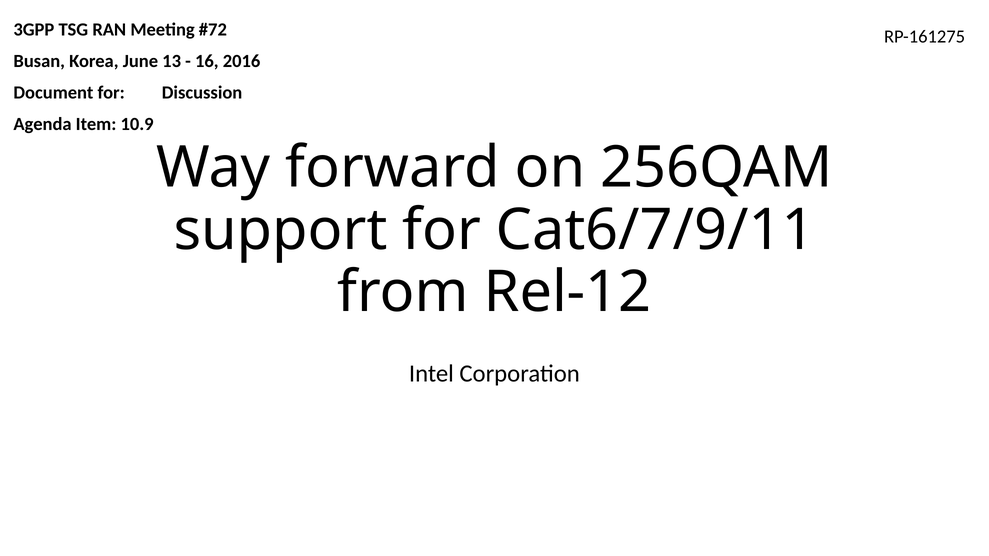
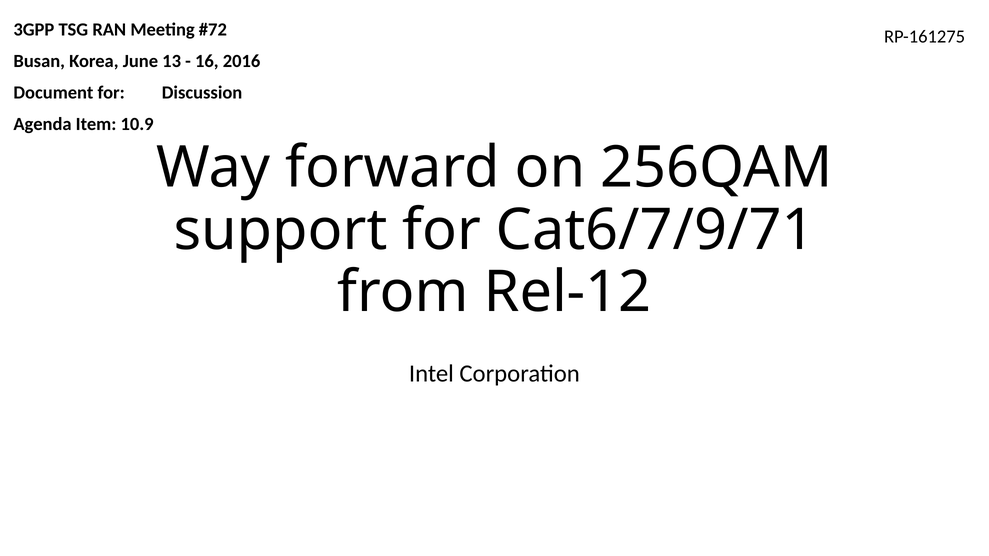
Cat6/7/9/11: Cat6/7/9/11 -> Cat6/7/9/71 (655, 230)
